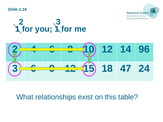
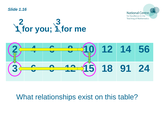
96: 96 -> 56 (144, 49)
47: 47 -> 91 (126, 69)
